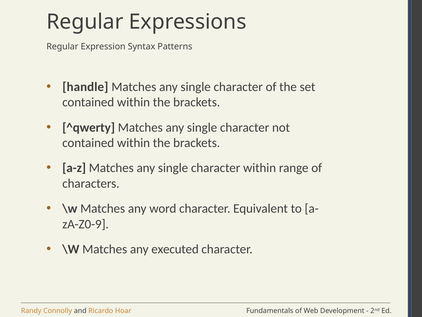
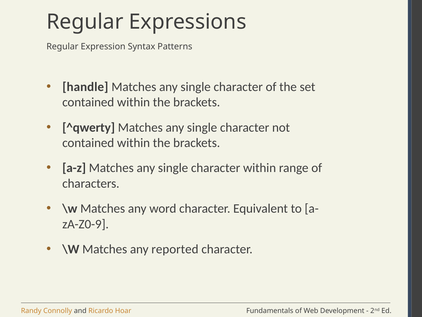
executed: executed -> reported (175, 249)
